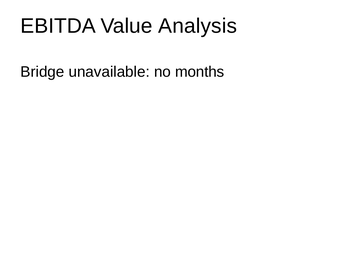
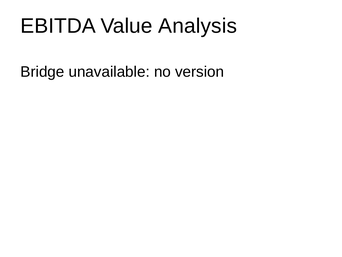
months: months -> version (200, 72)
